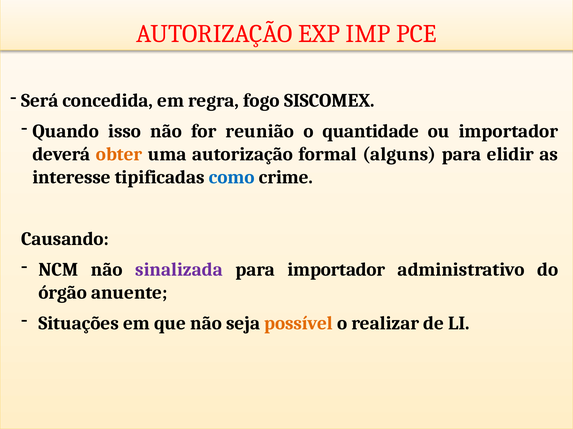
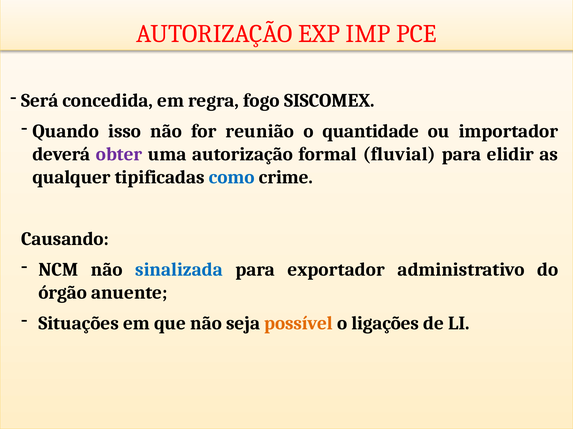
obter colour: orange -> purple (119, 154)
alguns: alguns -> fluvial (399, 154)
interesse: interesse -> qualquer (72, 177)
sinalizada colour: purple -> blue (179, 270)
para importador: importador -> exportador (336, 270)
realizar: realizar -> ligações (385, 324)
